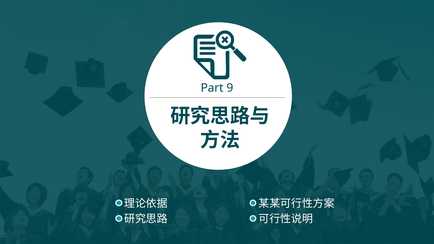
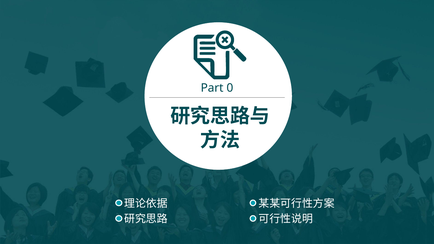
9: 9 -> 0 (230, 88)
